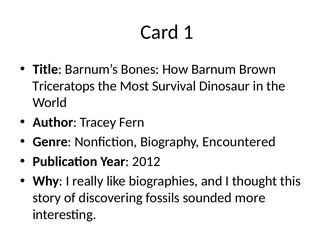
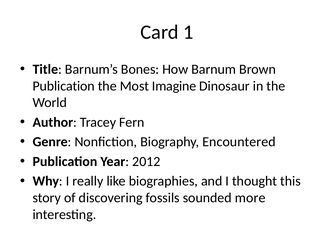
Triceratops: Triceratops -> Publication (64, 86)
Survival: Survival -> Imagine (174, 86)
